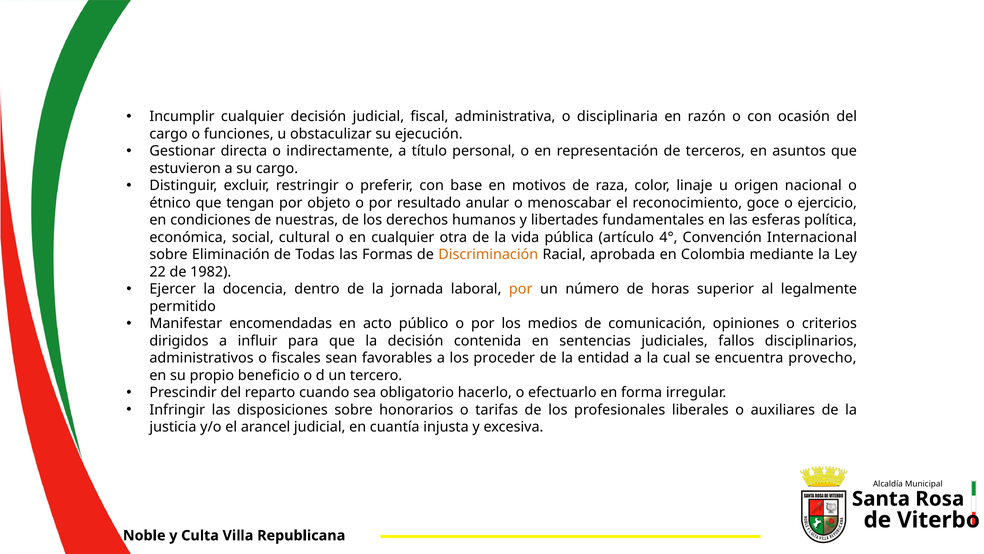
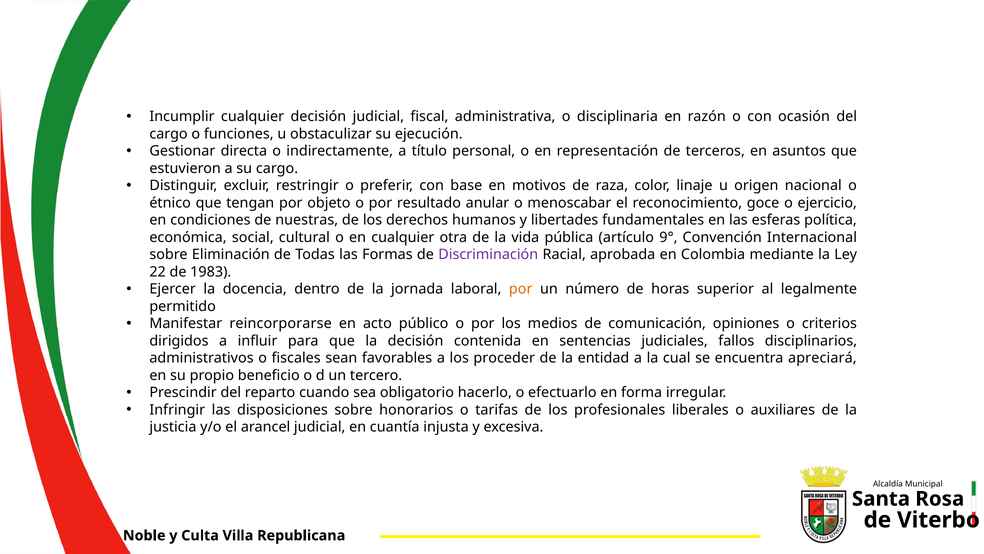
4°: 4° -> 9° (668, 237)
Discriminación colour: orange -> purple (488, 254)
1982: 1982 -> 1983 (211, 272)
encomendadas: encomendadas -> reincorporarse (281, 323)
provecho: provecho -> apreciará (822, 358)
